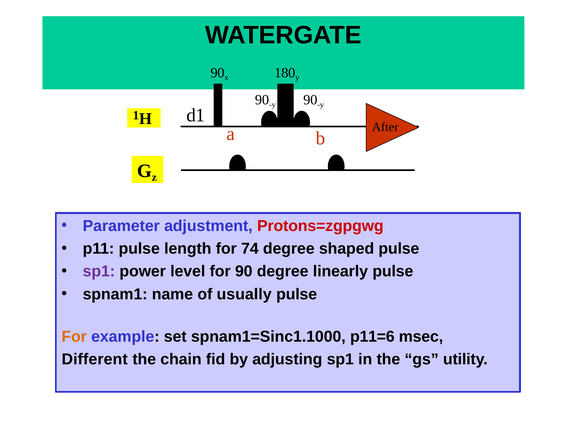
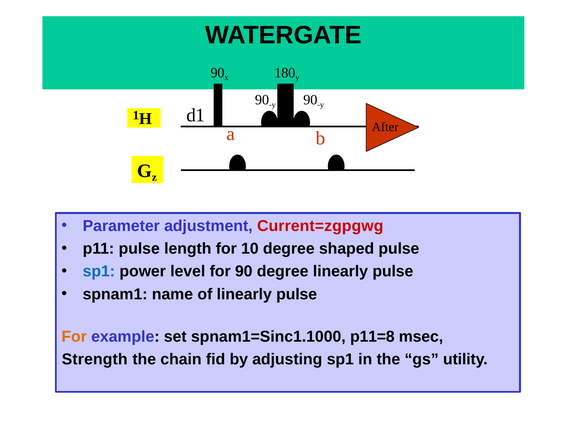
Protons=zgpgwg: Protons=zgpgwg -> Current=zgpgwg (320, 226)
74: 74 -> 10 (250, 248)
sp1 colour: purple -> blue (99, 271)
of usually: usually -> linearly (244, 294)
p11=6: p11=6 -> p11=8 (372, 336)
Different: Different -> Strength (95, 359)
